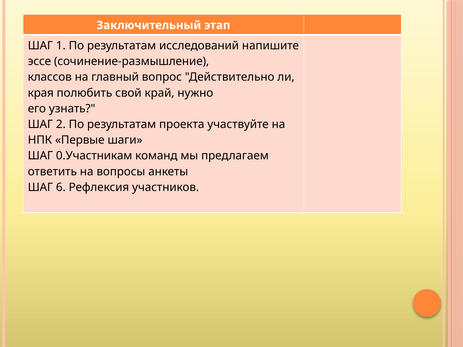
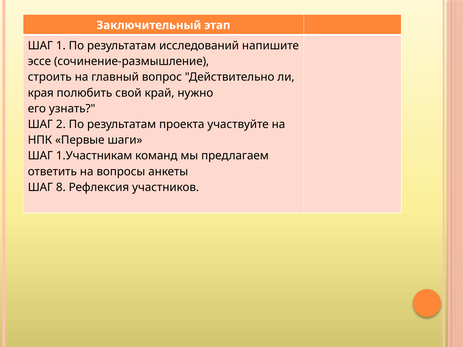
классов: классов -> строить (50, 77)
0.Участникам: 0.Участникам -> 1.Участникам (94, 156)
6: 6 -> 8 (61, 187)
